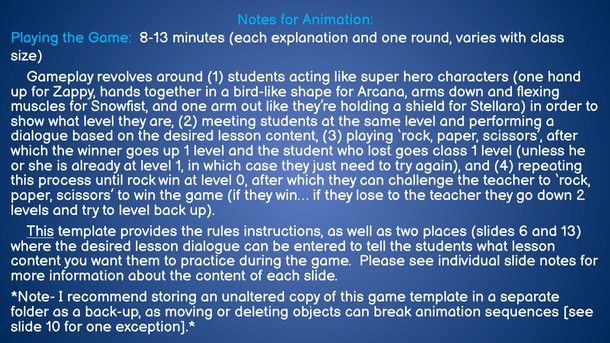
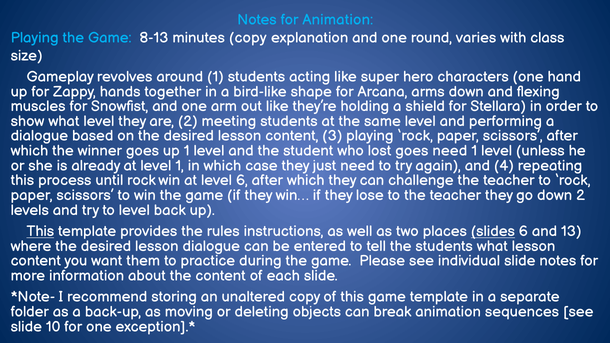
minutes each: each -> copy (248, 38)
goes class: class -> need (450, 151)
level 0: 0 -> 6 (242, 181)
slides underline: none -> present (493, 231)
